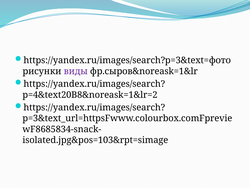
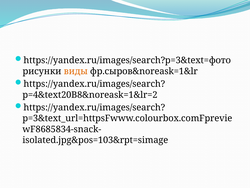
виды colour: purple -> orange (76, 71)
